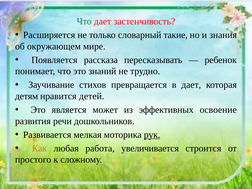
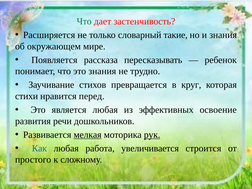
это знаний: знаний -> знания (102, 71)
в дает: дает -> круг (191, 85)
детям: детям -> стихи (27, 96)
детей: детей -> перед (92, 96)
является может: может -> любая (105, 110)
мелкая underline: none -> present (88, 135)
Как colour: orange -> blue (39, 148)
